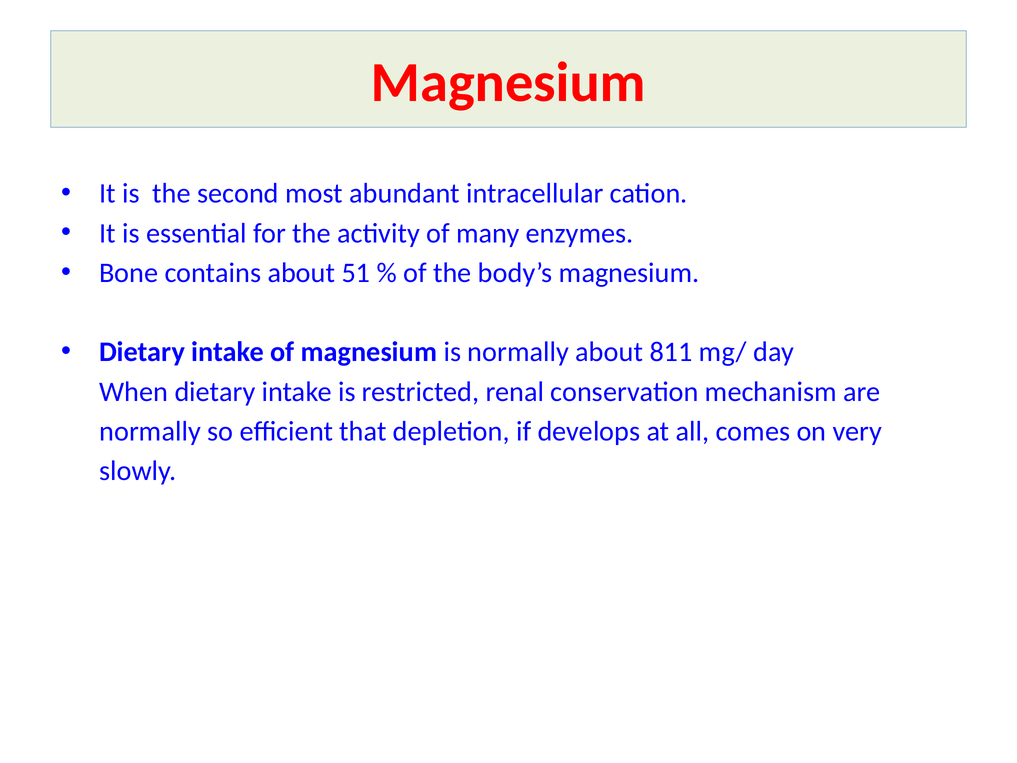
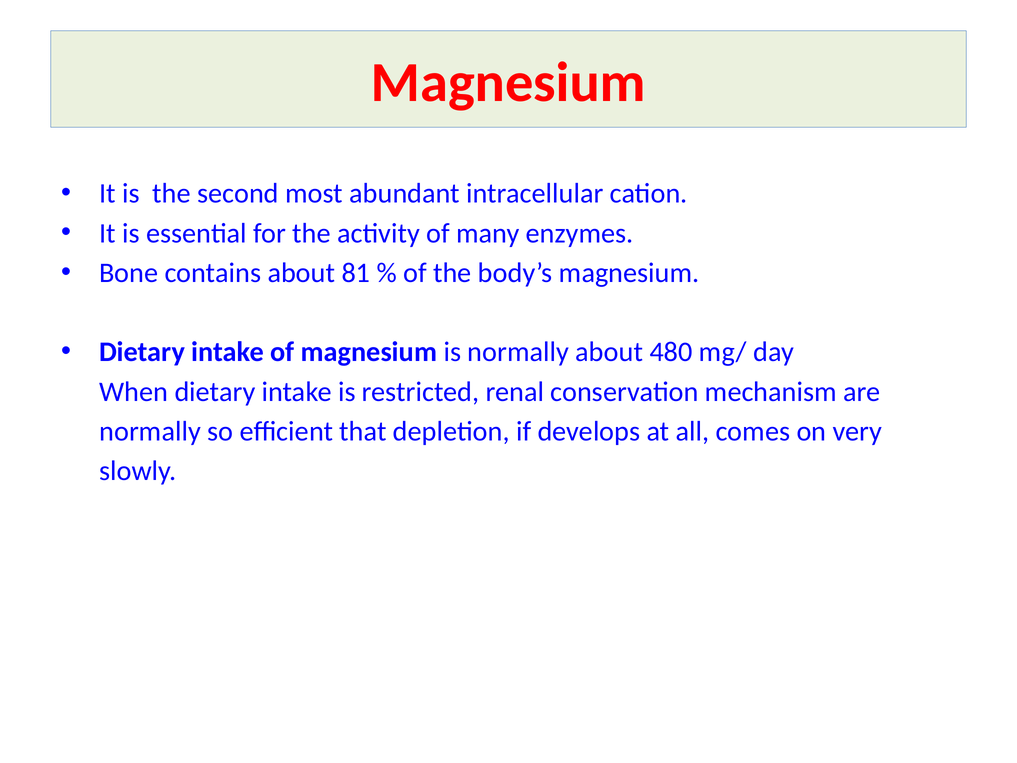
51: 51 -> 81 (356, 273)
811: 811 -> 480 (671, 352)
